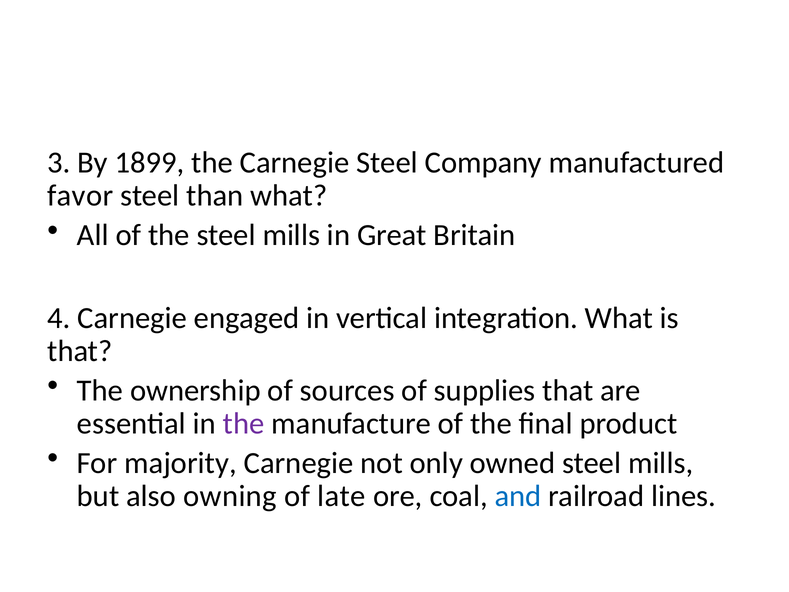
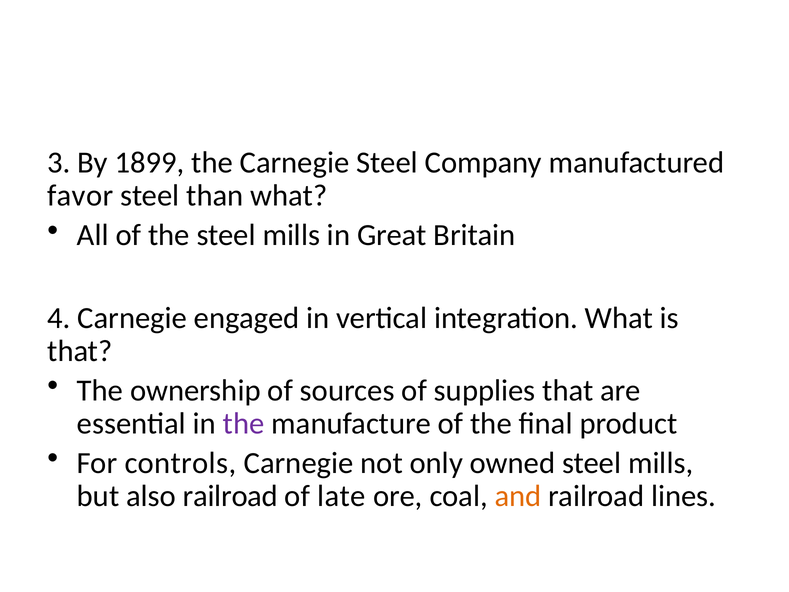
majority: majority -> controls (180, 463)
also owning: owning -> railroad (230, 496)
and colour: blue -> orange (518, 496)
